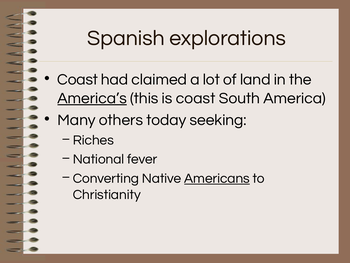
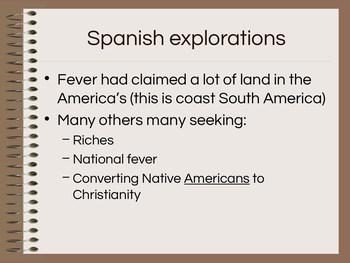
Coast: Coast -> Fever (77, 79)
America’s underline: present -> none (92, 98)
others today: today -> many (166, 120)
